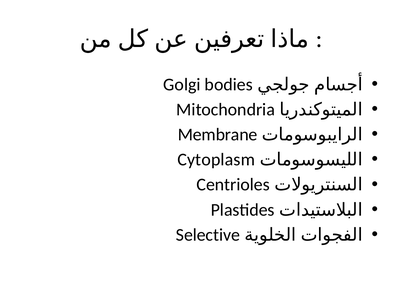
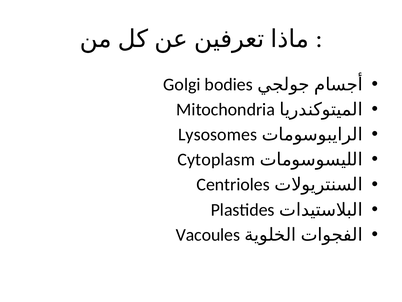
Membrane: Membrane -> Lysosomes (218, 134)
Selective: Selective -> Vacoules (208, 234)
